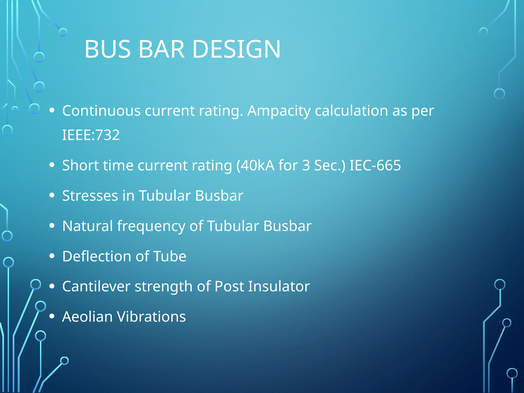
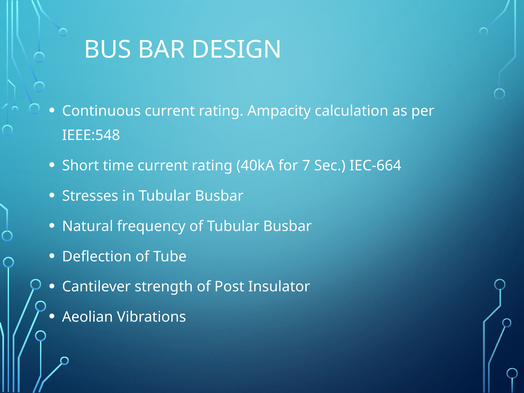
IEEE:732: IEEE:732 -> IEEE:548 (91, 135)
3: 3 -> 7 (306, 166)
IEC-665: IEC-665 -> IEC-664 (375, 166)
